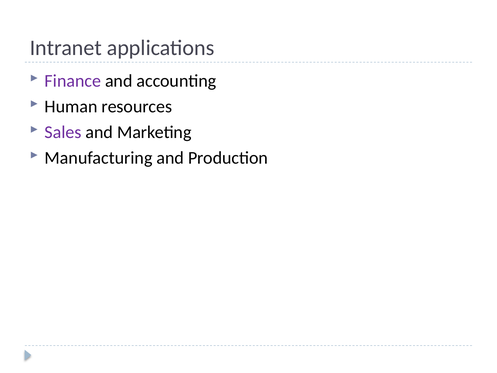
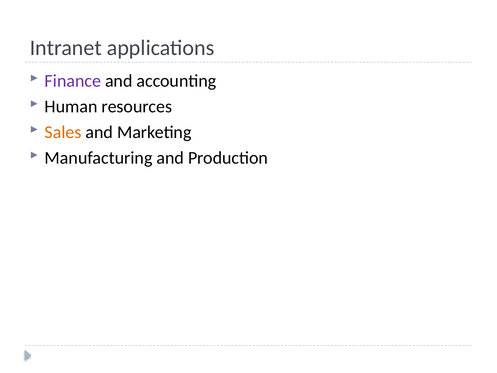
Sales colour: purple -> orange (63, 132)
